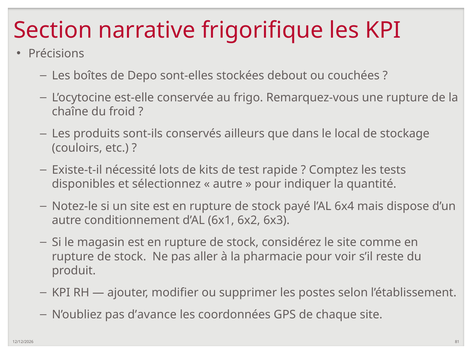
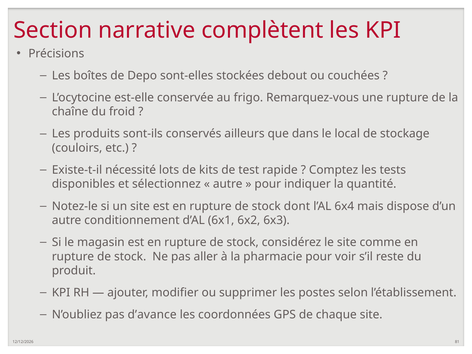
frigorifique: frigorifique -> complètent (262, 30)
payé: payé -> dont (297, 206)
